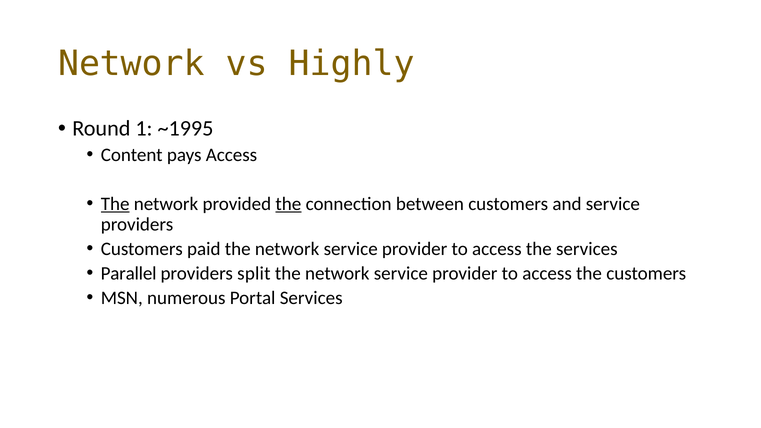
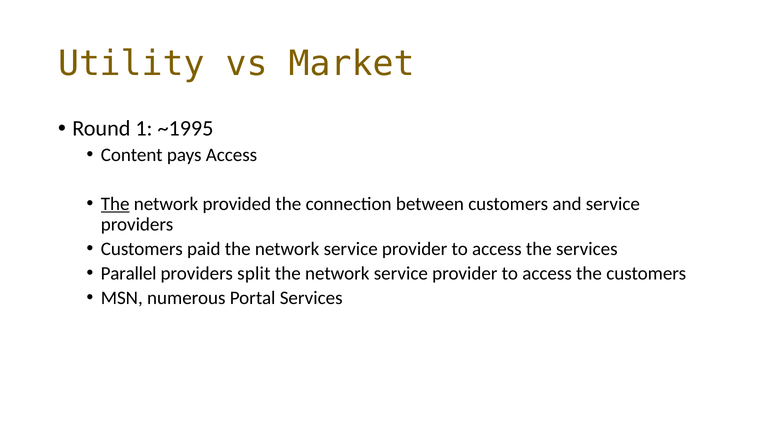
Network: Network -> Utility (131, 64)
Highly: Highly -> Market (352, 64)
the underline: present -> none (288, 204)
